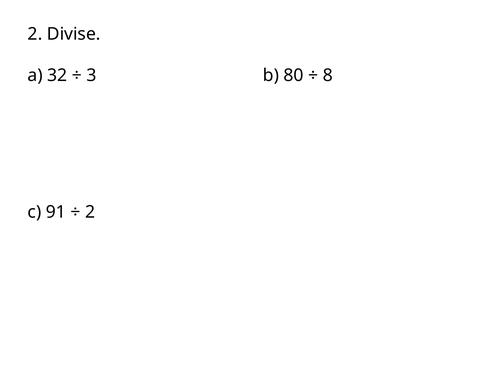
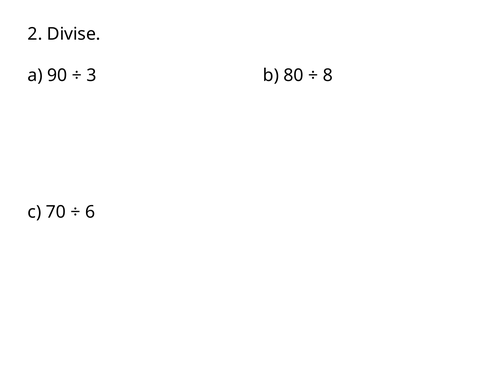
32: 32 -> 90 (57, 75)
91: 91 -> 70 (56, 212)
2: 2 -> 6 (90, 212)
